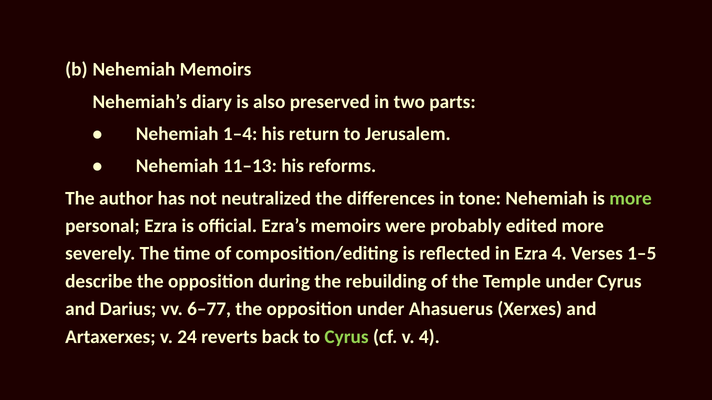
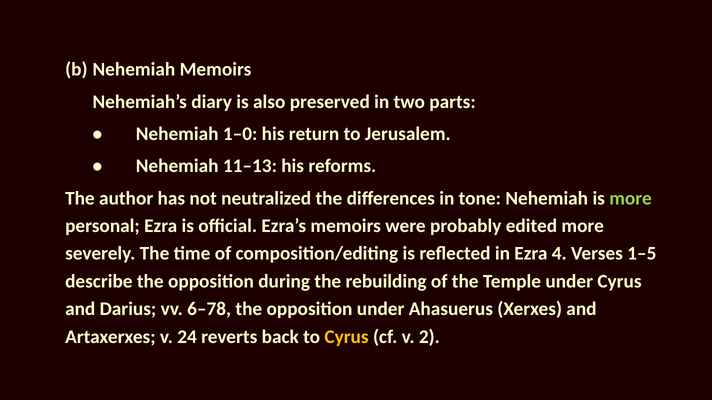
1–4: 1–4 -> 1–0 (240, 134)
6–77: 6–77 -> 6–78 (209, 309)
Cyrus colour: light green -> yellow (347, 337)
v 4: 4 -> 2 (429, 337)
